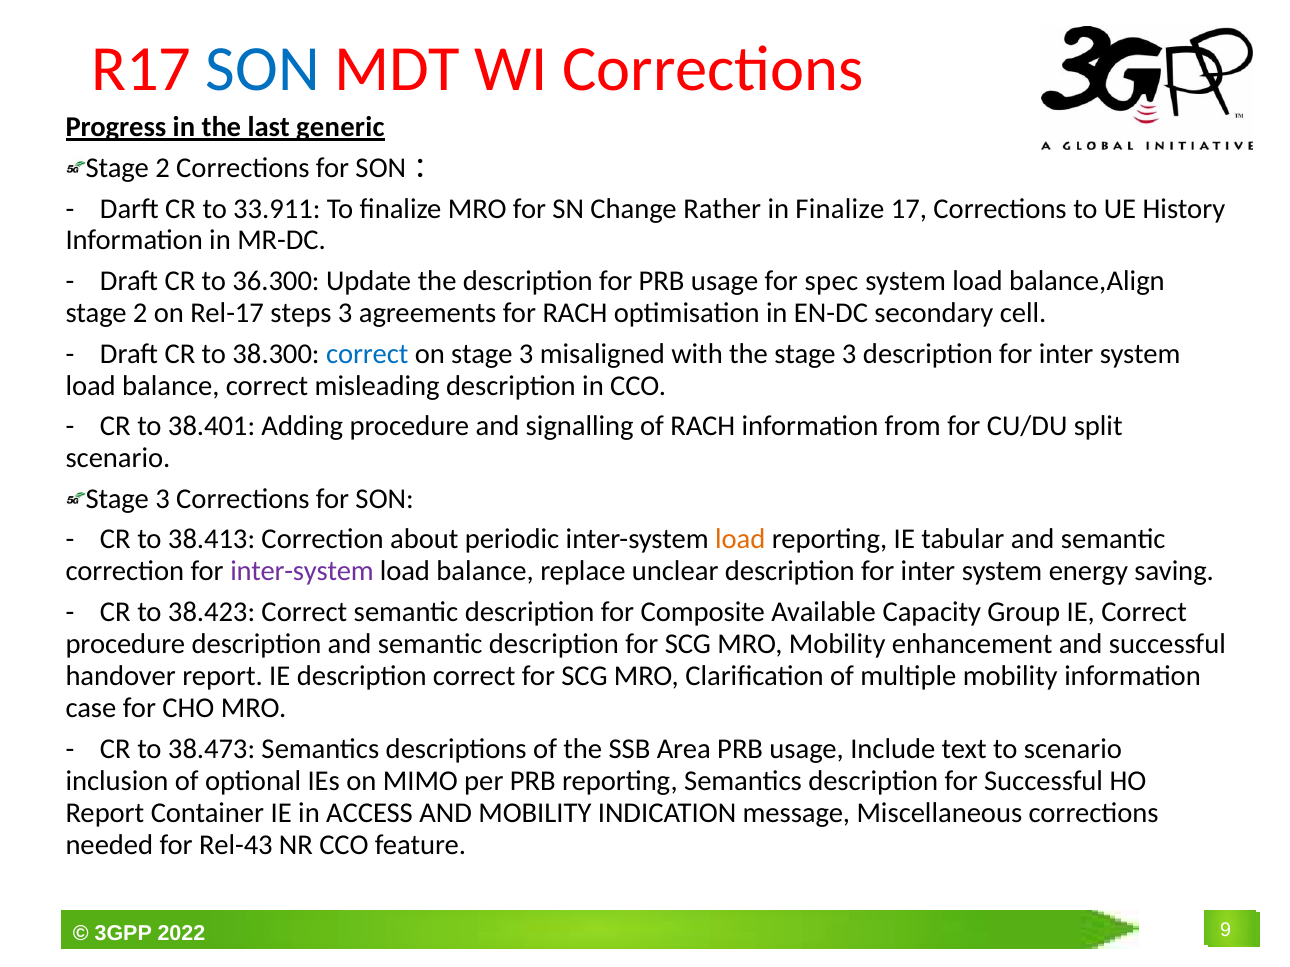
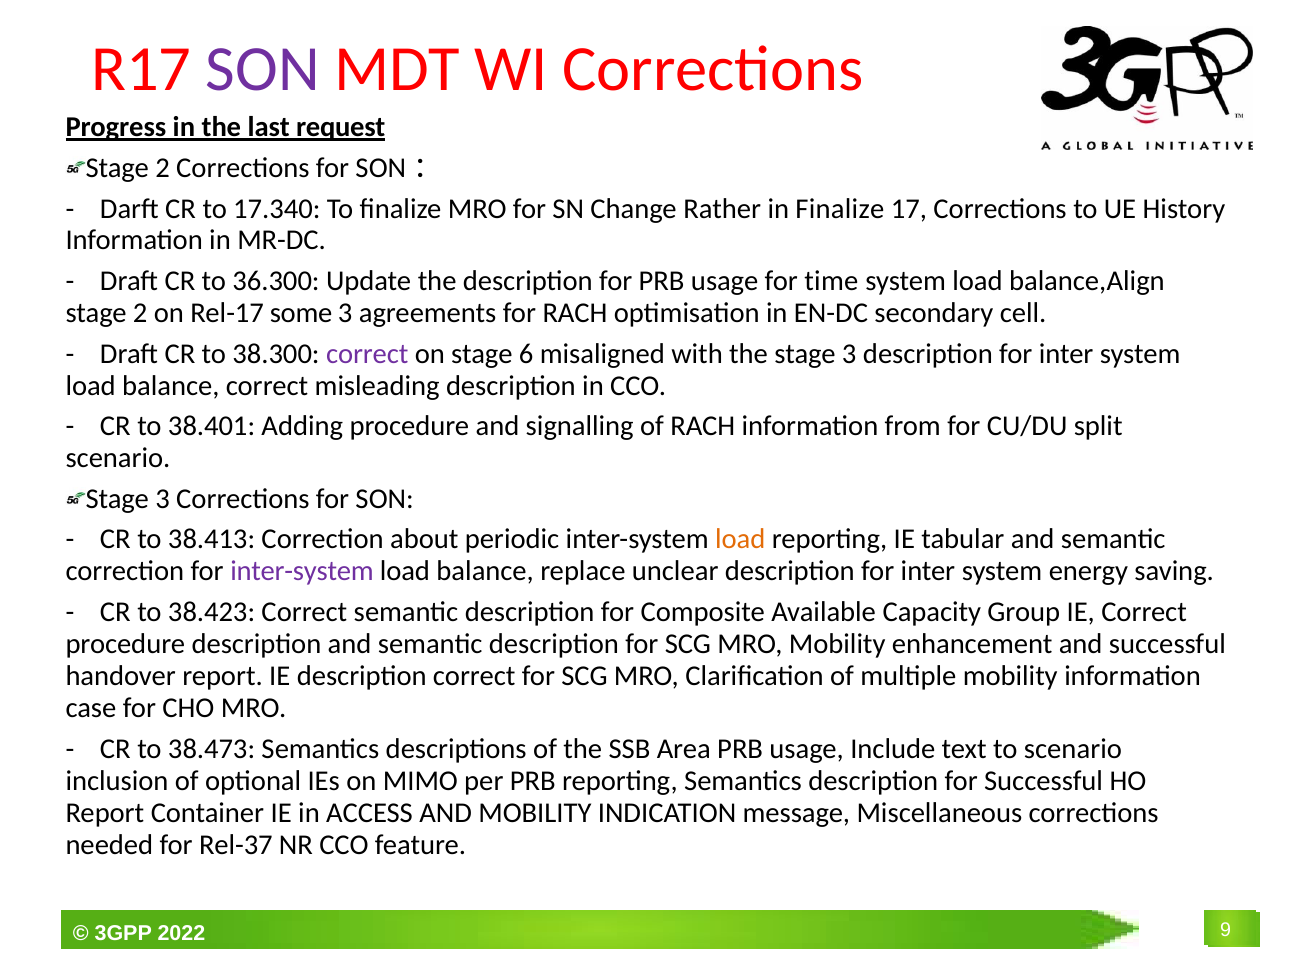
SON colour: blue -> purple (263, 70)
generic: generic -> request (341, 127)
33.911: 33.911 -> 17.340 (277, 209)
spec: spec -> time (831, 281)
steps: steps -> some (301, 313)
correct colour: blue -> purple (367, 354)
on stage 3: 3 -> 6 (526, 354)
Rel-43: Rel-43 -> Rel-37 (236, 845)
